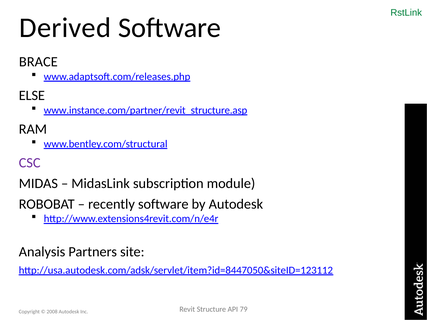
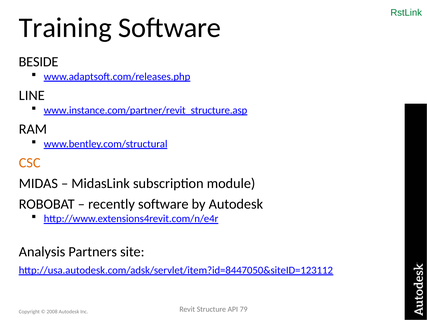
Derived: Derived -> Training (65, 28)
BRACE: BRACE -> BESIDE (39, 62)
ELSE: ELSE -> LINE (32, 96)
CSC colour: purple -> orange (30, 163)
